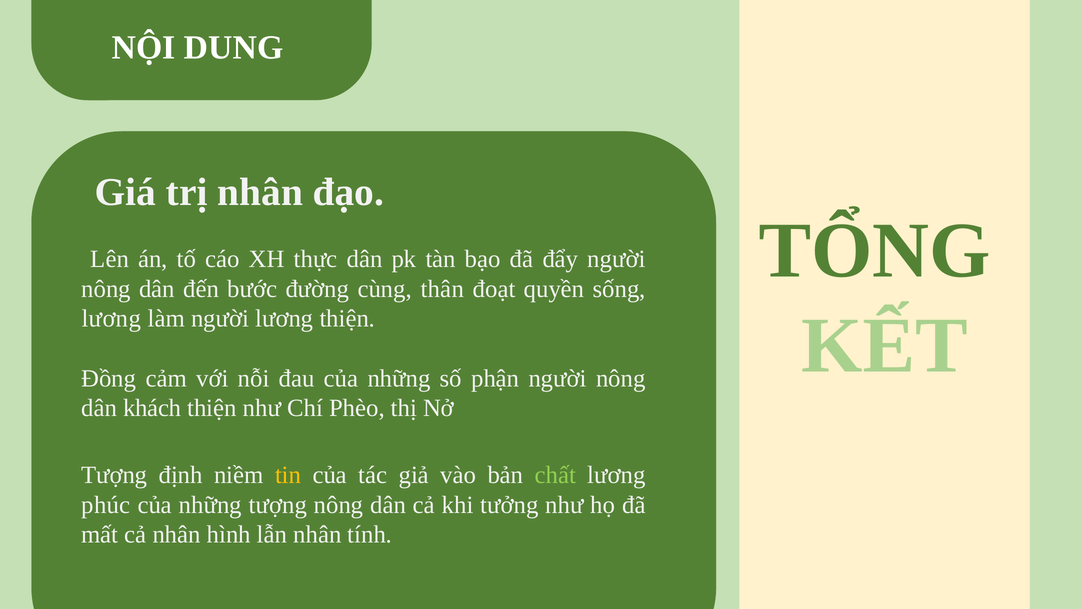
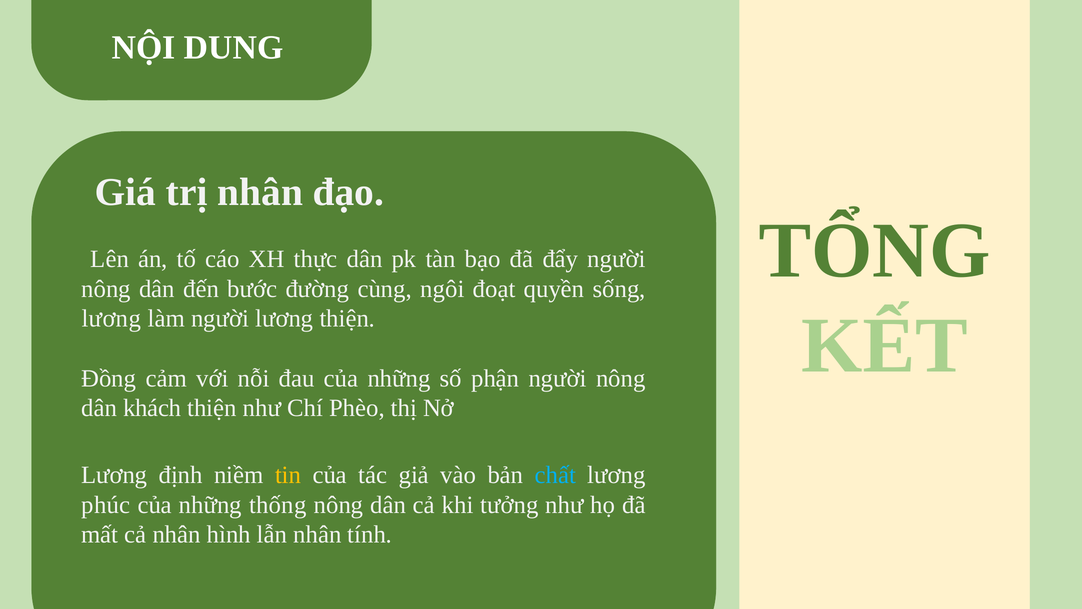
thân: thân -> ngôi (442, 289)
Tượng: Tượng -> Lương (114, 475)
chất colour: light green -> light blue (555, 475)
những tượng: tượng -> thống (278, 505)
